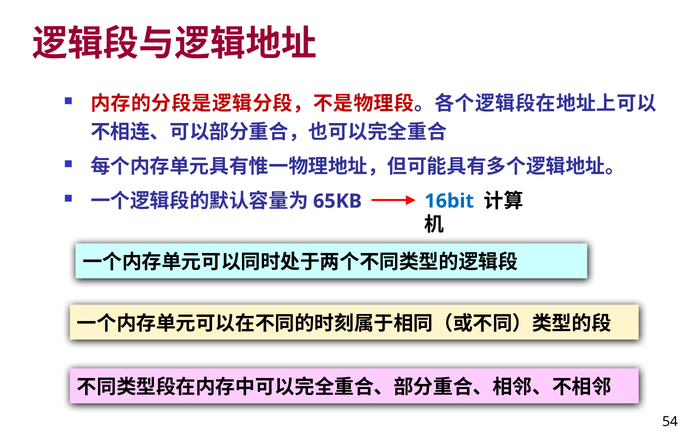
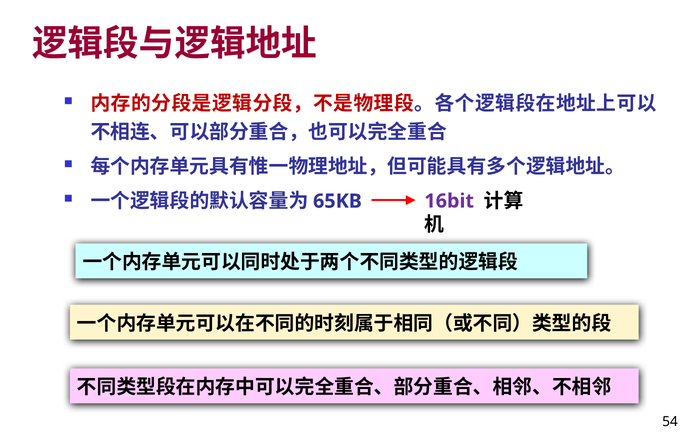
16bit colour: blue -> purple (449, 201)
